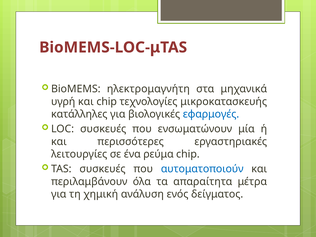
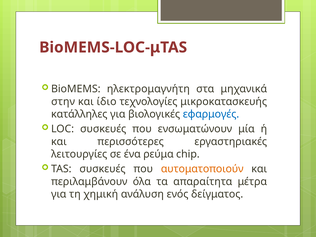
υγρή: υγρή -> στην (63, 102)
και chip: chip -> ίδιο (107, 102)
αυτοματοποιούν colour: blue -> orange (202, 169)
